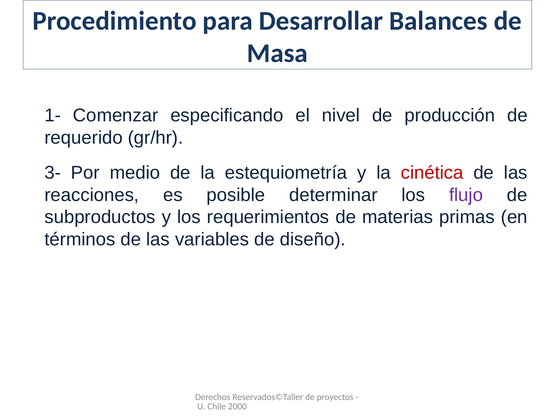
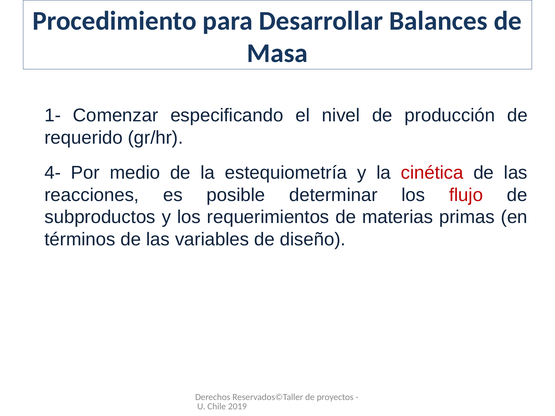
3-: 3- -> 4- (53, 173)
flujo colour: purple -> red (466, 195)
2000: 2000 -> 2019 (237, 407)
